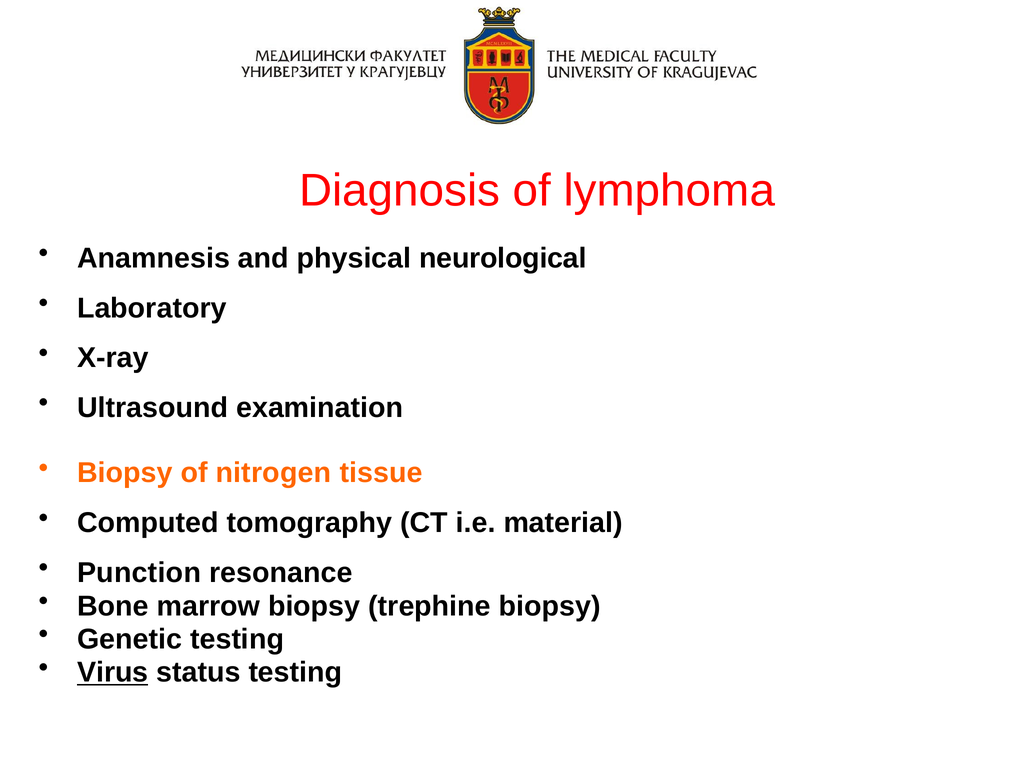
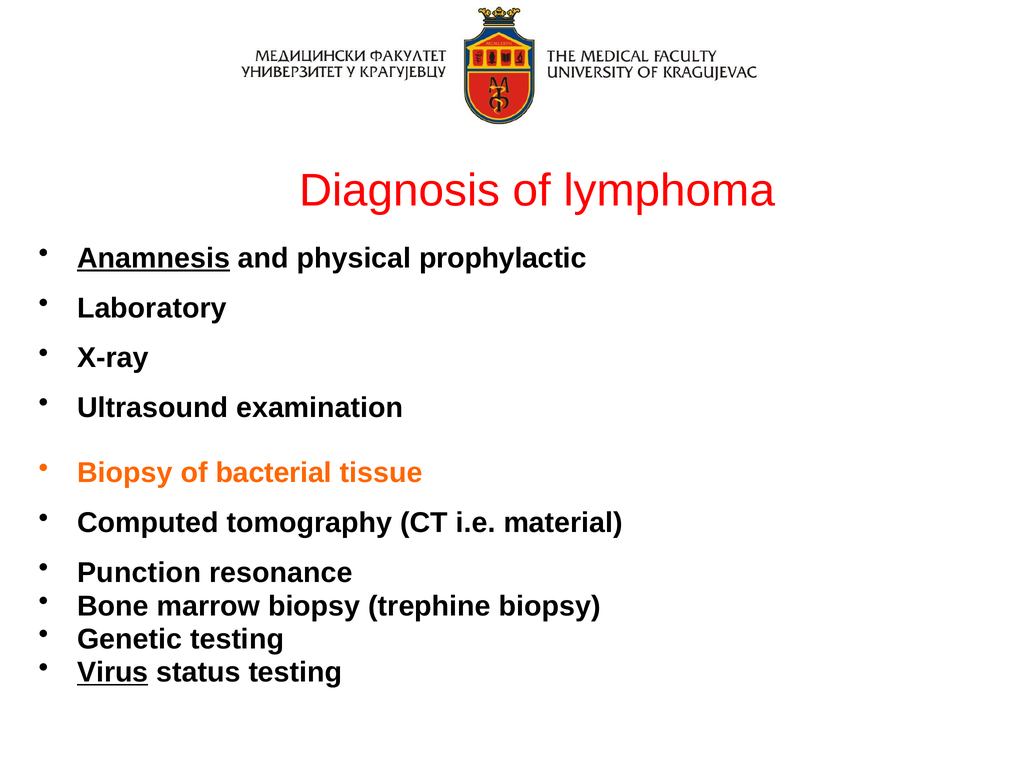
Anamnesis underline: none -> present (154, 258)
neurological: neurological -> prophylactic (503, 258)
nitrogen: nitrogen -> bacterial (274, 473)
